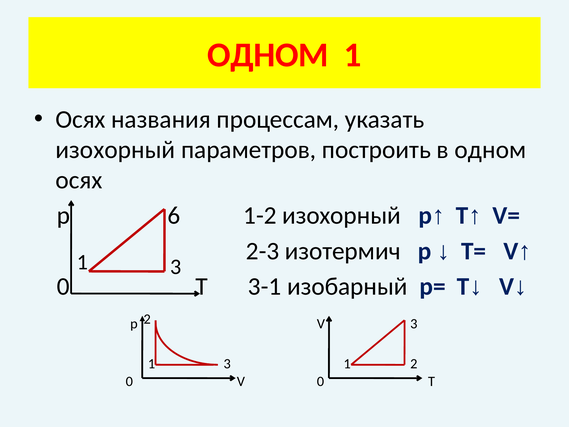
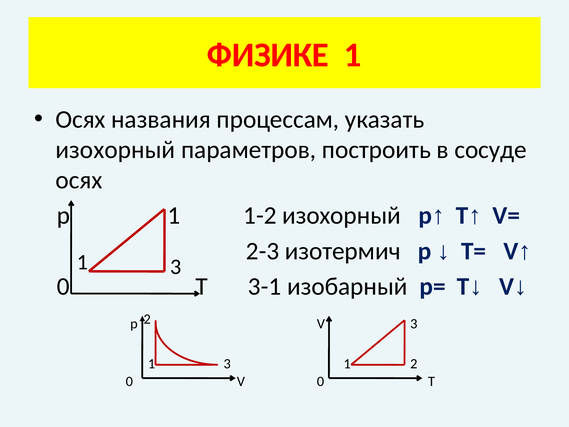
ОДНОМ: ОДНОМ -> ФИЗИКЕ (268, 55)
в одном: одном -> сосуде (491, 150)
р 6: 6 -> 1 (174, 215)
